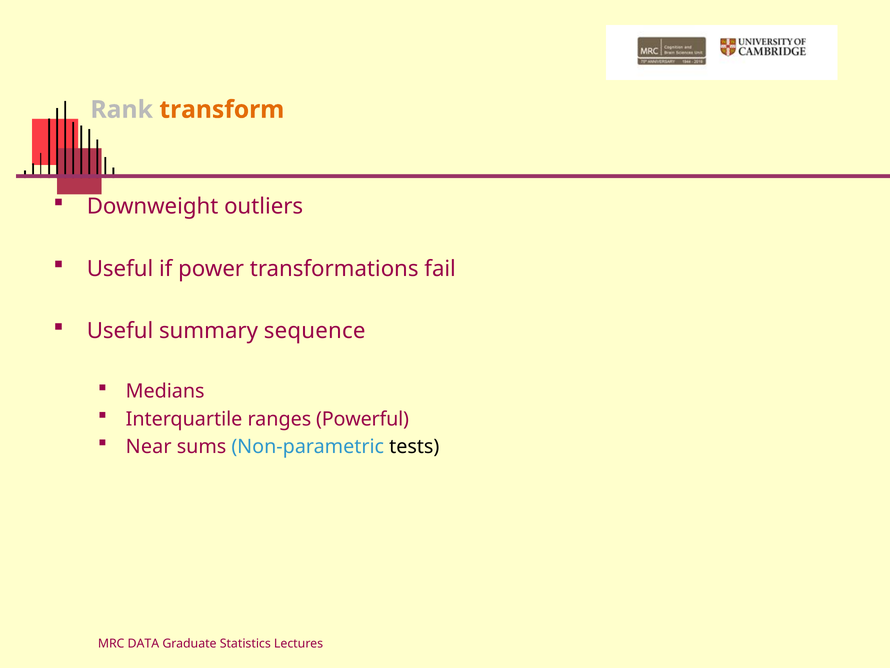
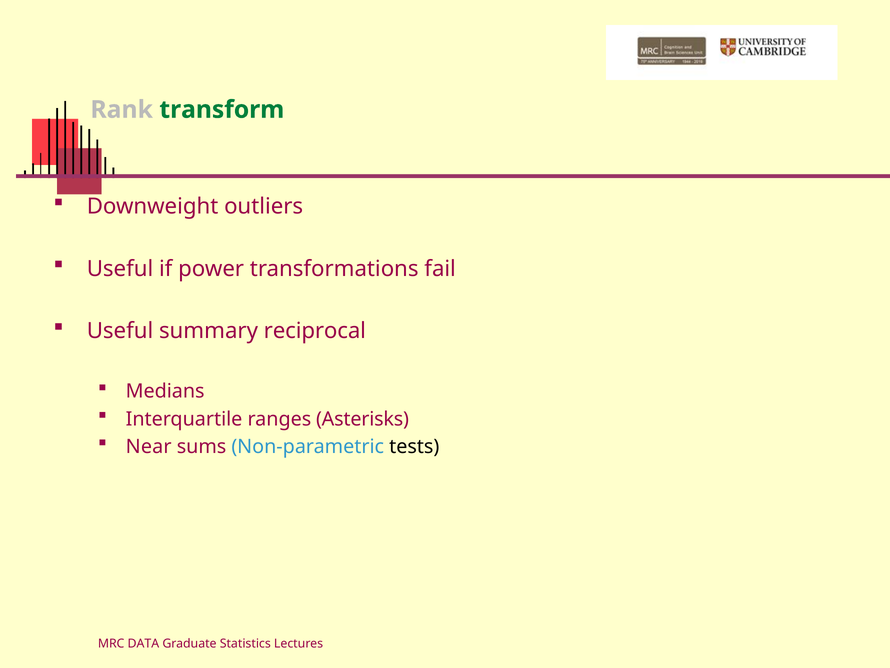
transform colour: orange -> green (222, 110)
sequence: sequence -> reciprocal (315, 331)
Powerful: Powerful -> Asterisks (363, 419)
